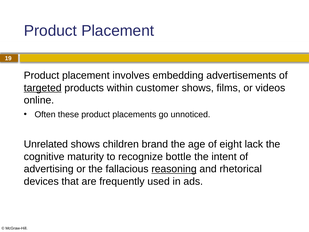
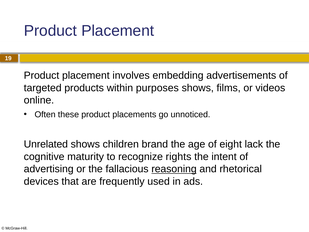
targeted underline: present -> none (43, 88)
customer: customer -> purposes (157, 88)
bottle: bottle -> rights (179, 157)
